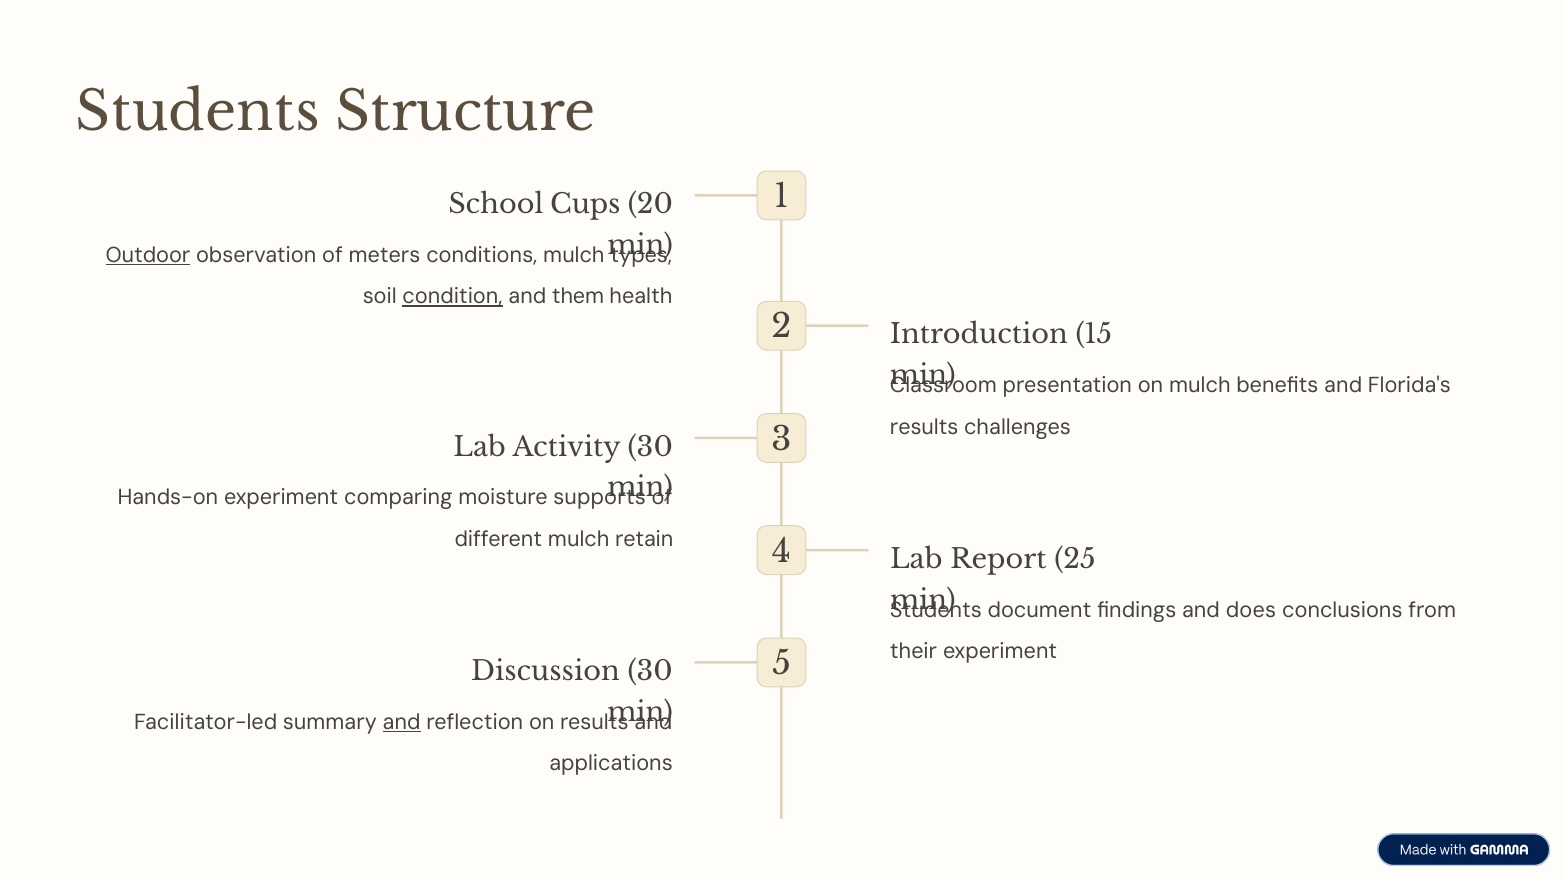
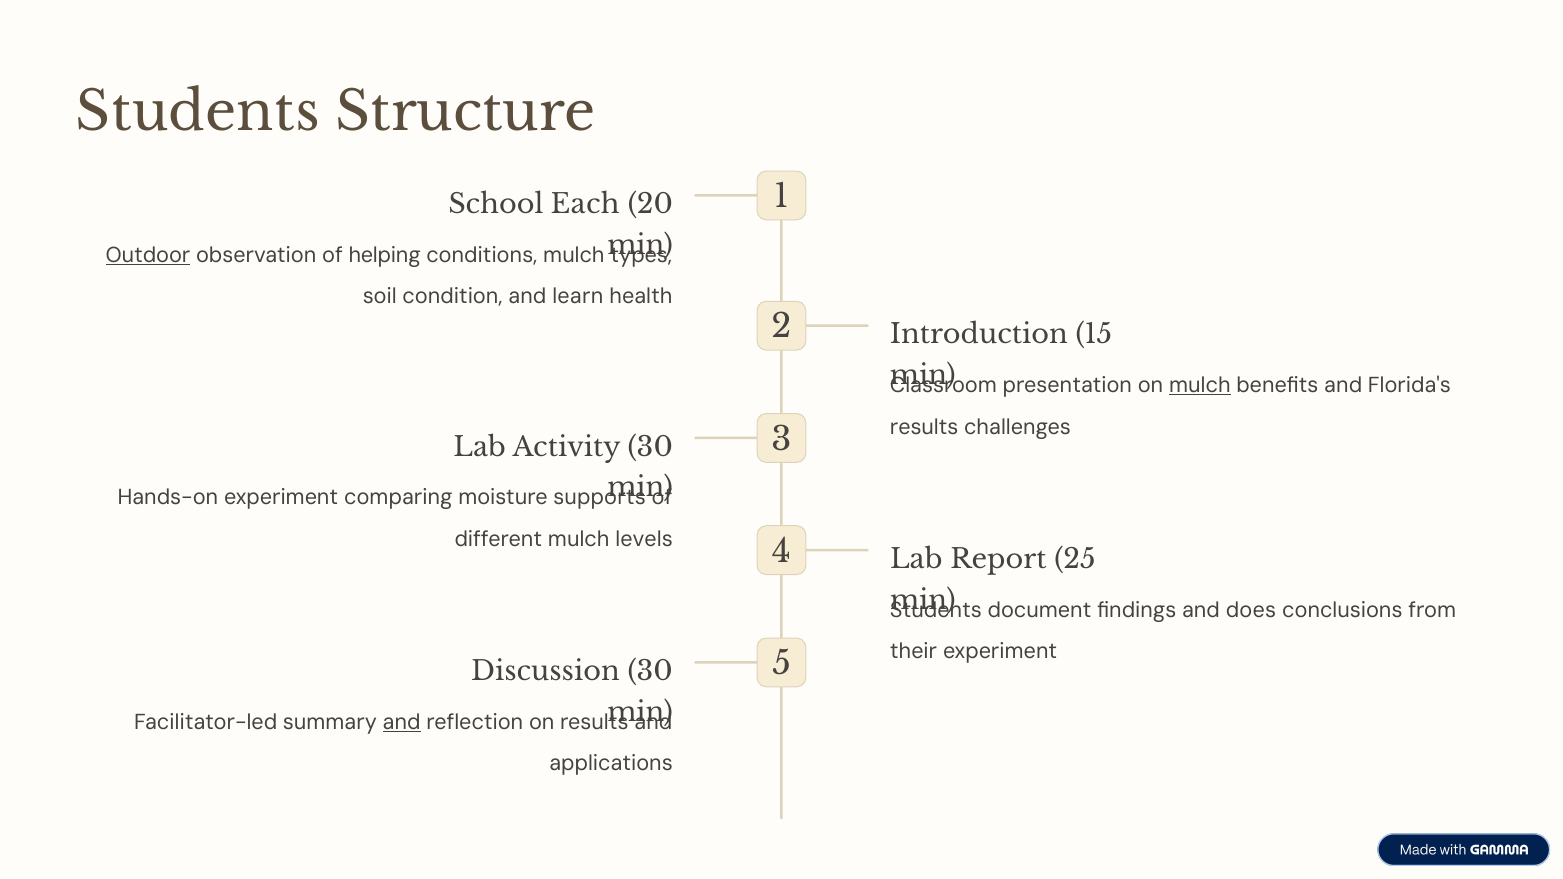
Cups: Cups -> Each (585, 205)
meters: meters -> helping (385, 255)
condition underline: present -> none (453, 297)
them: them -> learn (578, 297)
mulch underline: none -> present (1200, 386)
retain: retain -> levels (644, 539)
